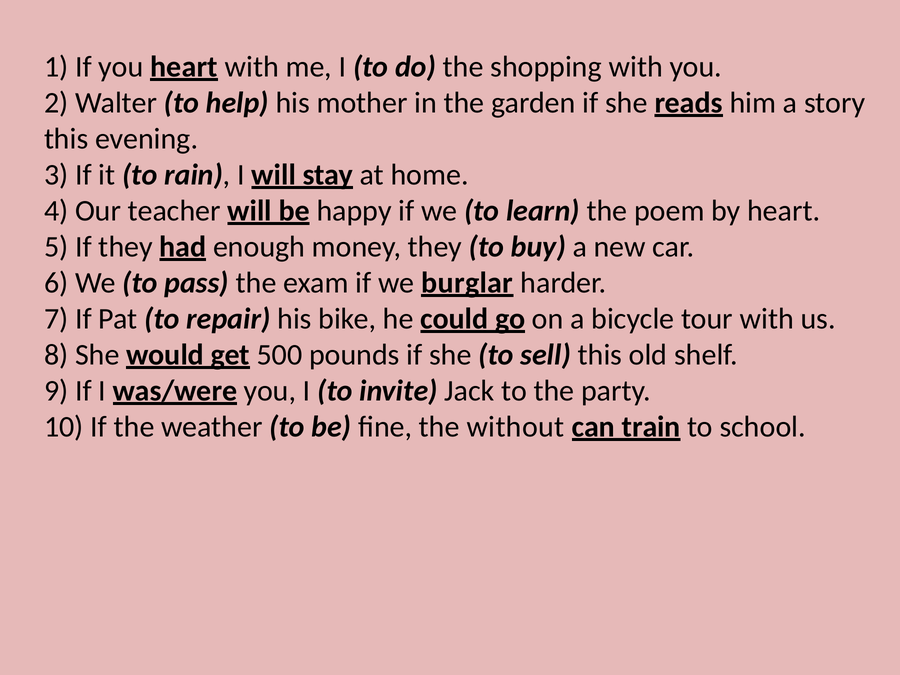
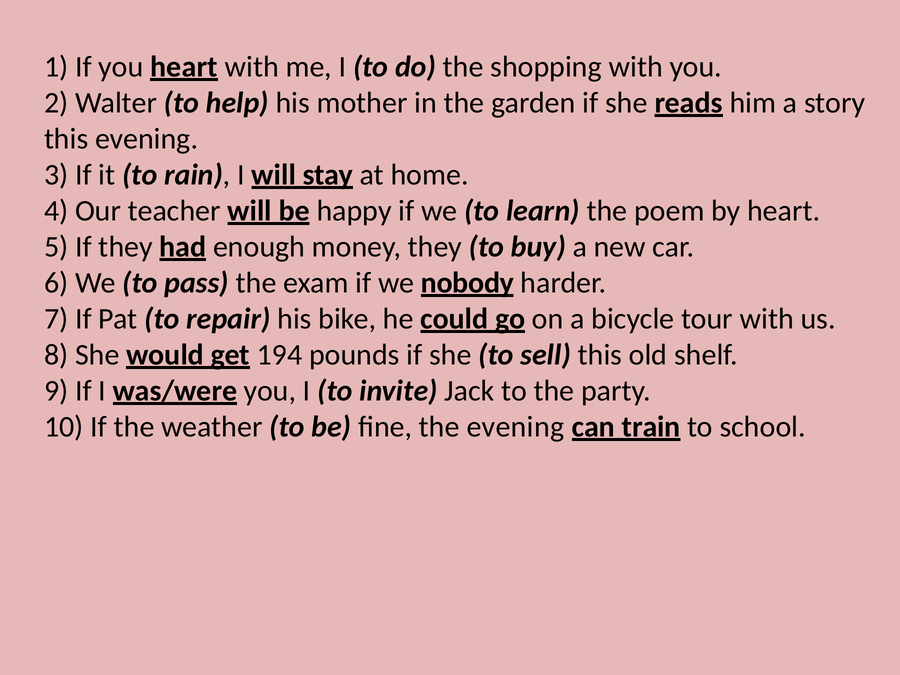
burglar: burglar -> nobody (467, 283)
500: 500 -> 194 (280, 355)
the without: without -> evening (515, 427)
